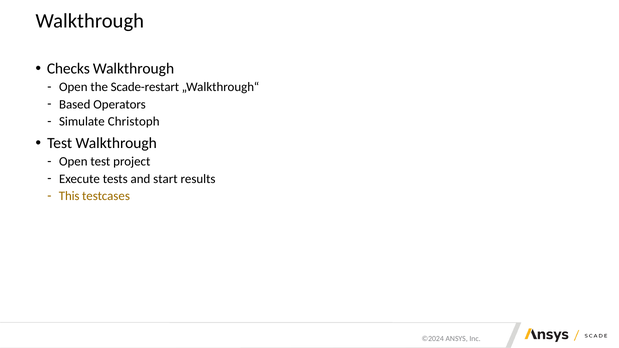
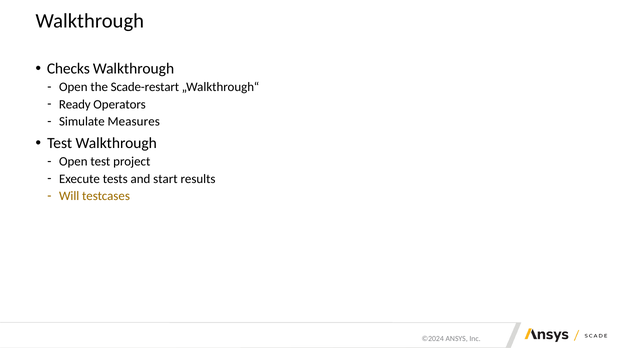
Based: Based -> Ready (75, 104)
Christoph: Christoph -> Measures (134, 121)
This: This -> Will (69, 196)
